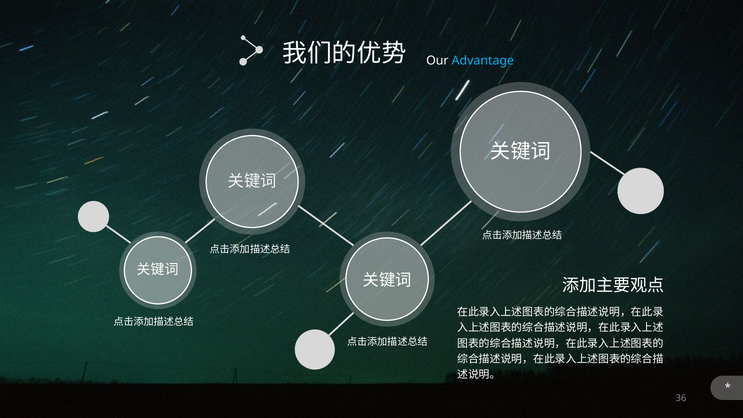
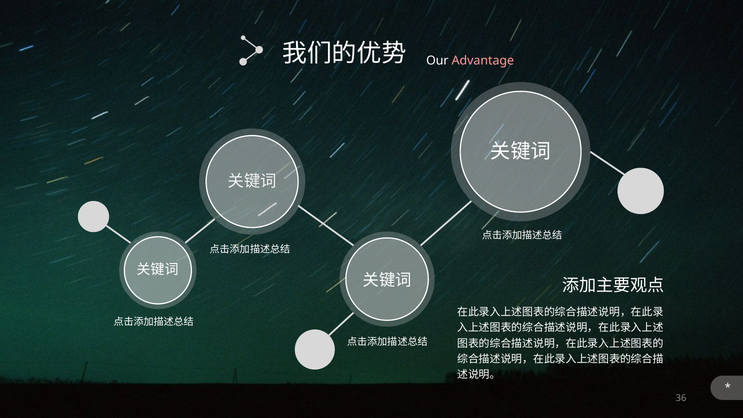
Advantage colour: light blue -> pink (483, 60)
